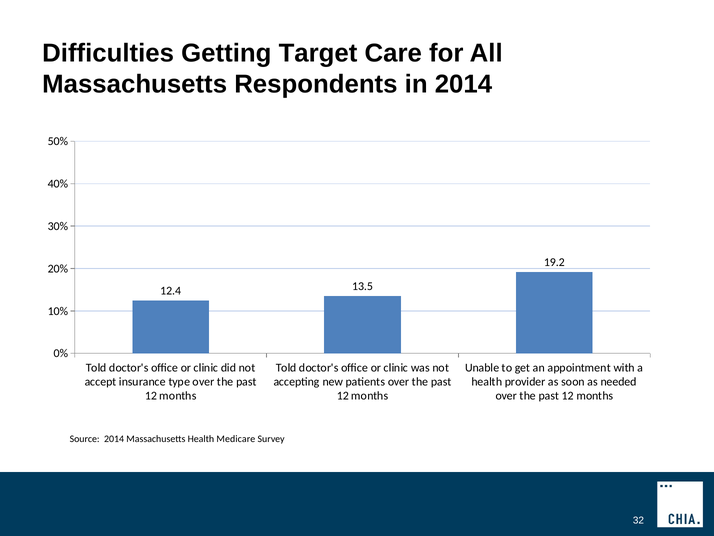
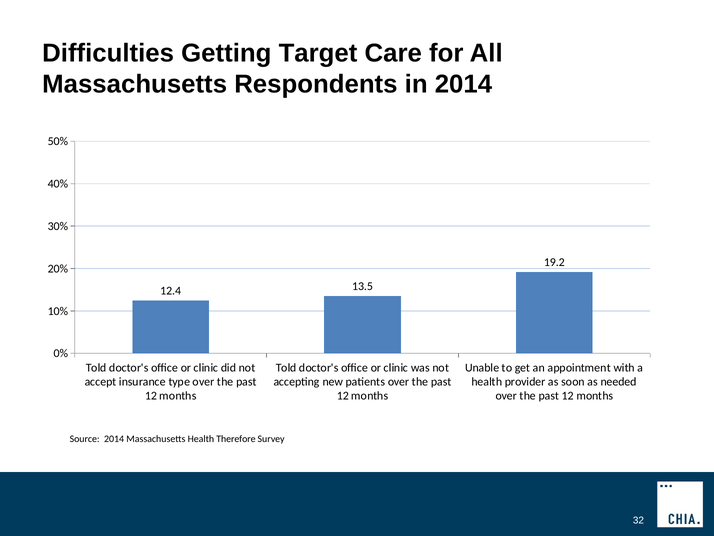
Medicare: Medicare -> Therefore (236, 439)
